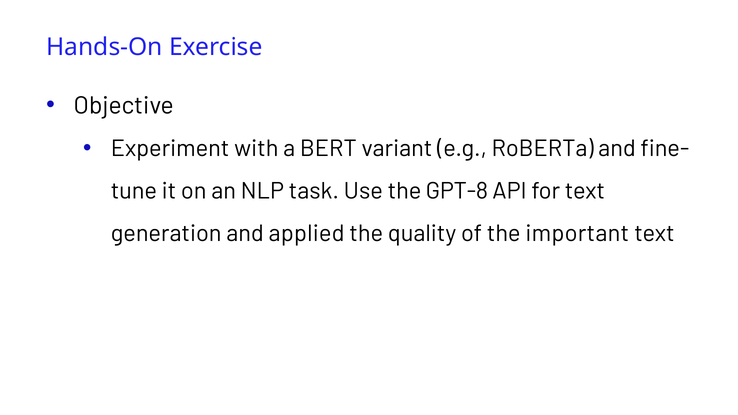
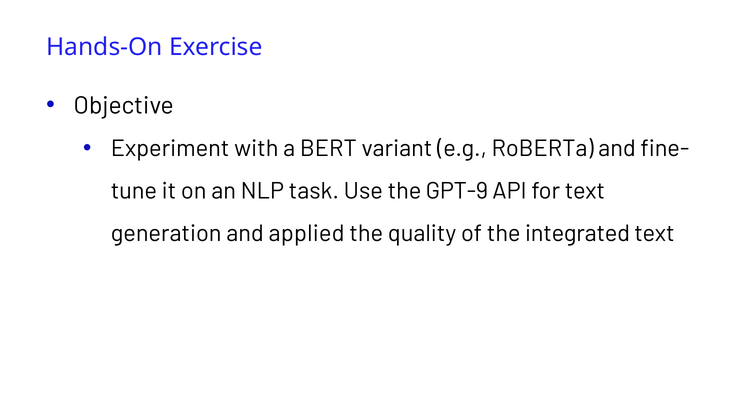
GPT-8: GPT-8 -> GPT-9 (457, 191)
important: important -> integrated (578, 233)
